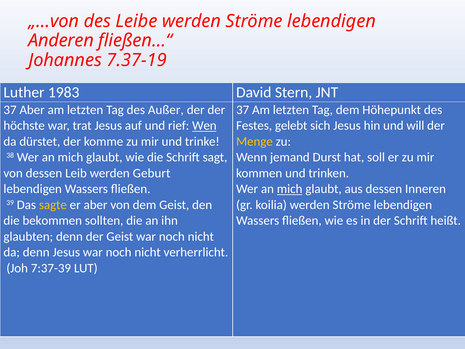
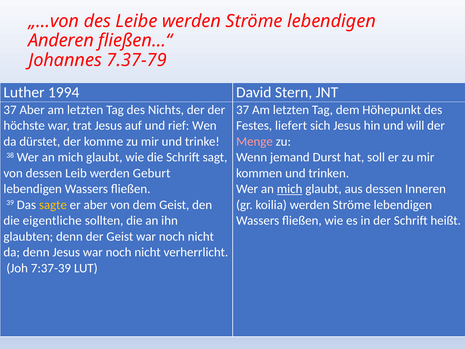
7.37-19: 7.37-19 -> 7.37-79 (137, 60)
1983: 1983 -> 1994 (64, 92)
Außer: Außer -> Nichts (166, 110)
Wen underline: present -> none (204, 126)
gelebt: gelebt -> liefert (291, 126)
Menge colour: yellow -> pink (254, 141)
bekommen: bekommen -> eigentliche (52, 221)
